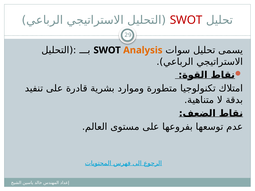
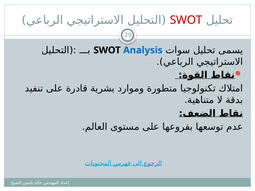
Analysis colour: orange -> blue (143, 50)
